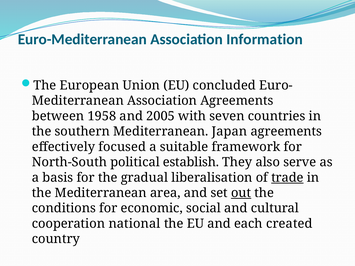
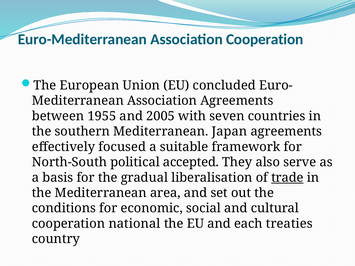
Association Information: Information -> Cooperation (265, 39)
1958: 1958 -> 1955 (102, 116)
establish: establish -> accepted (191, 162)
out underline: present -> none (241, 193)
created: created -> treaties (289, 224)
